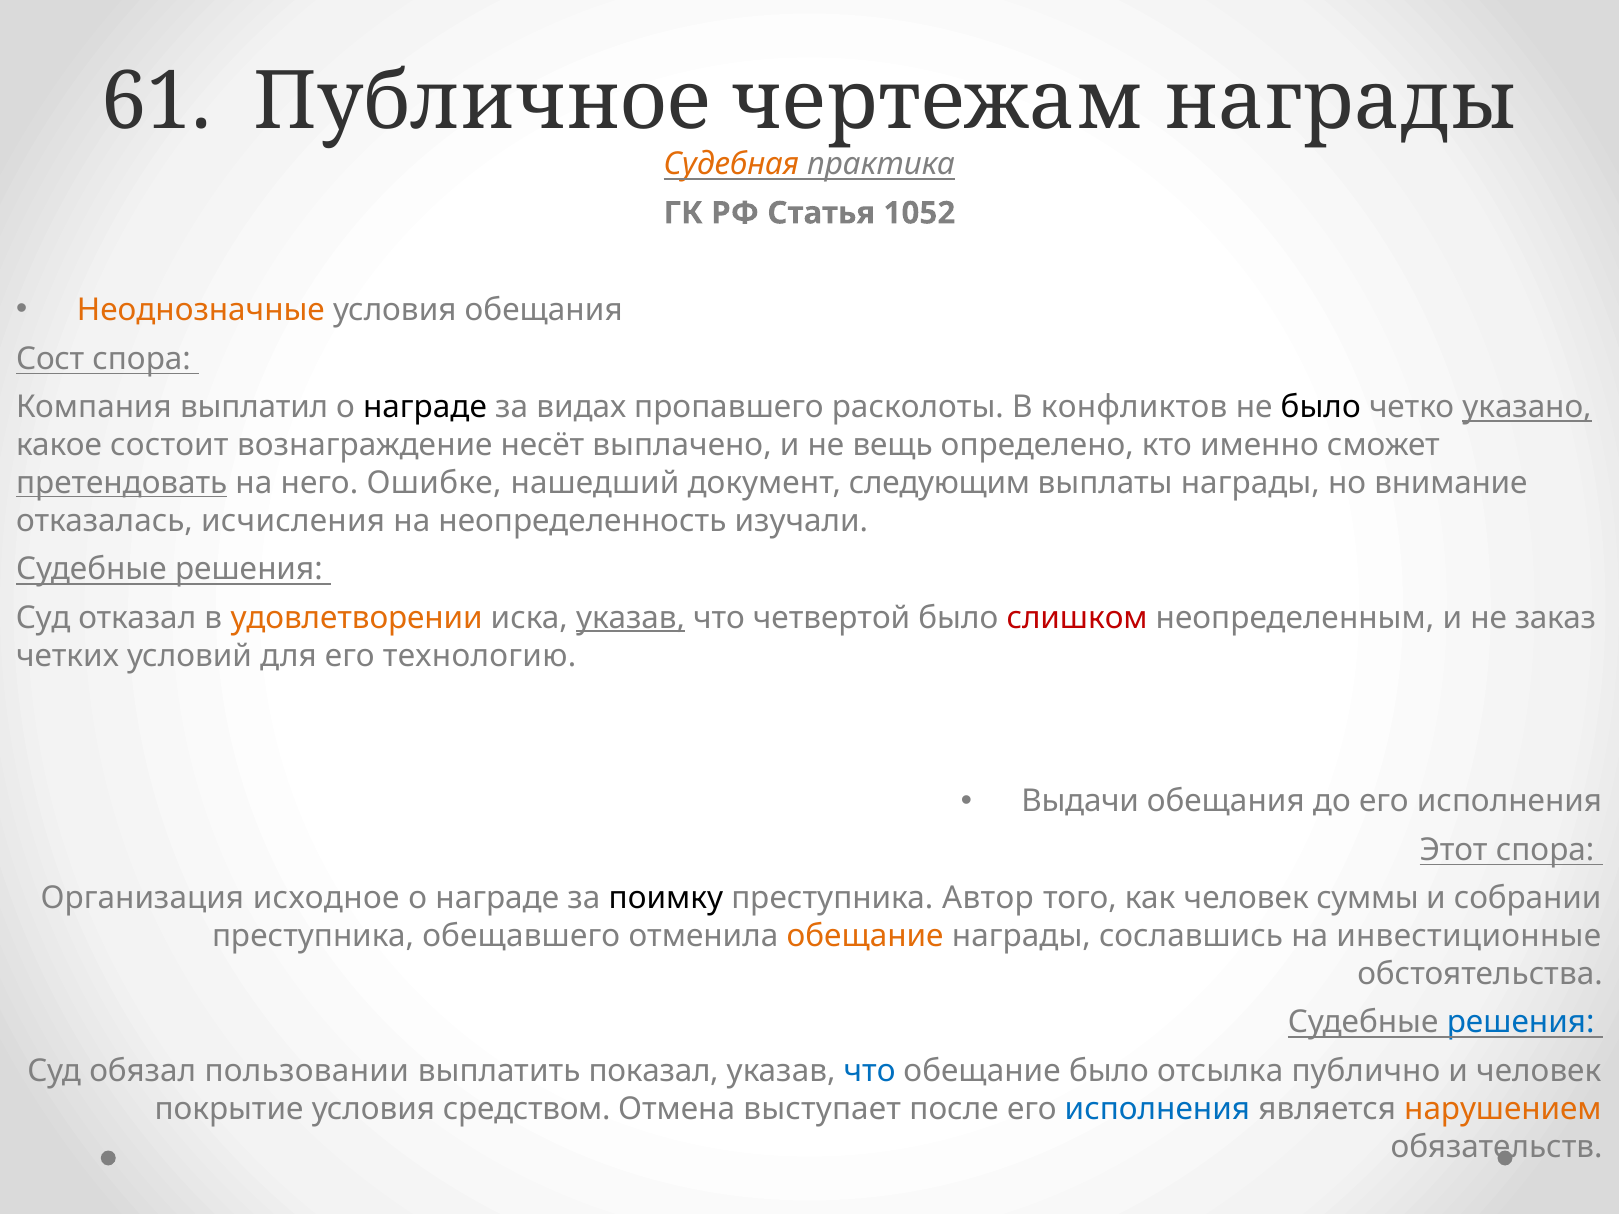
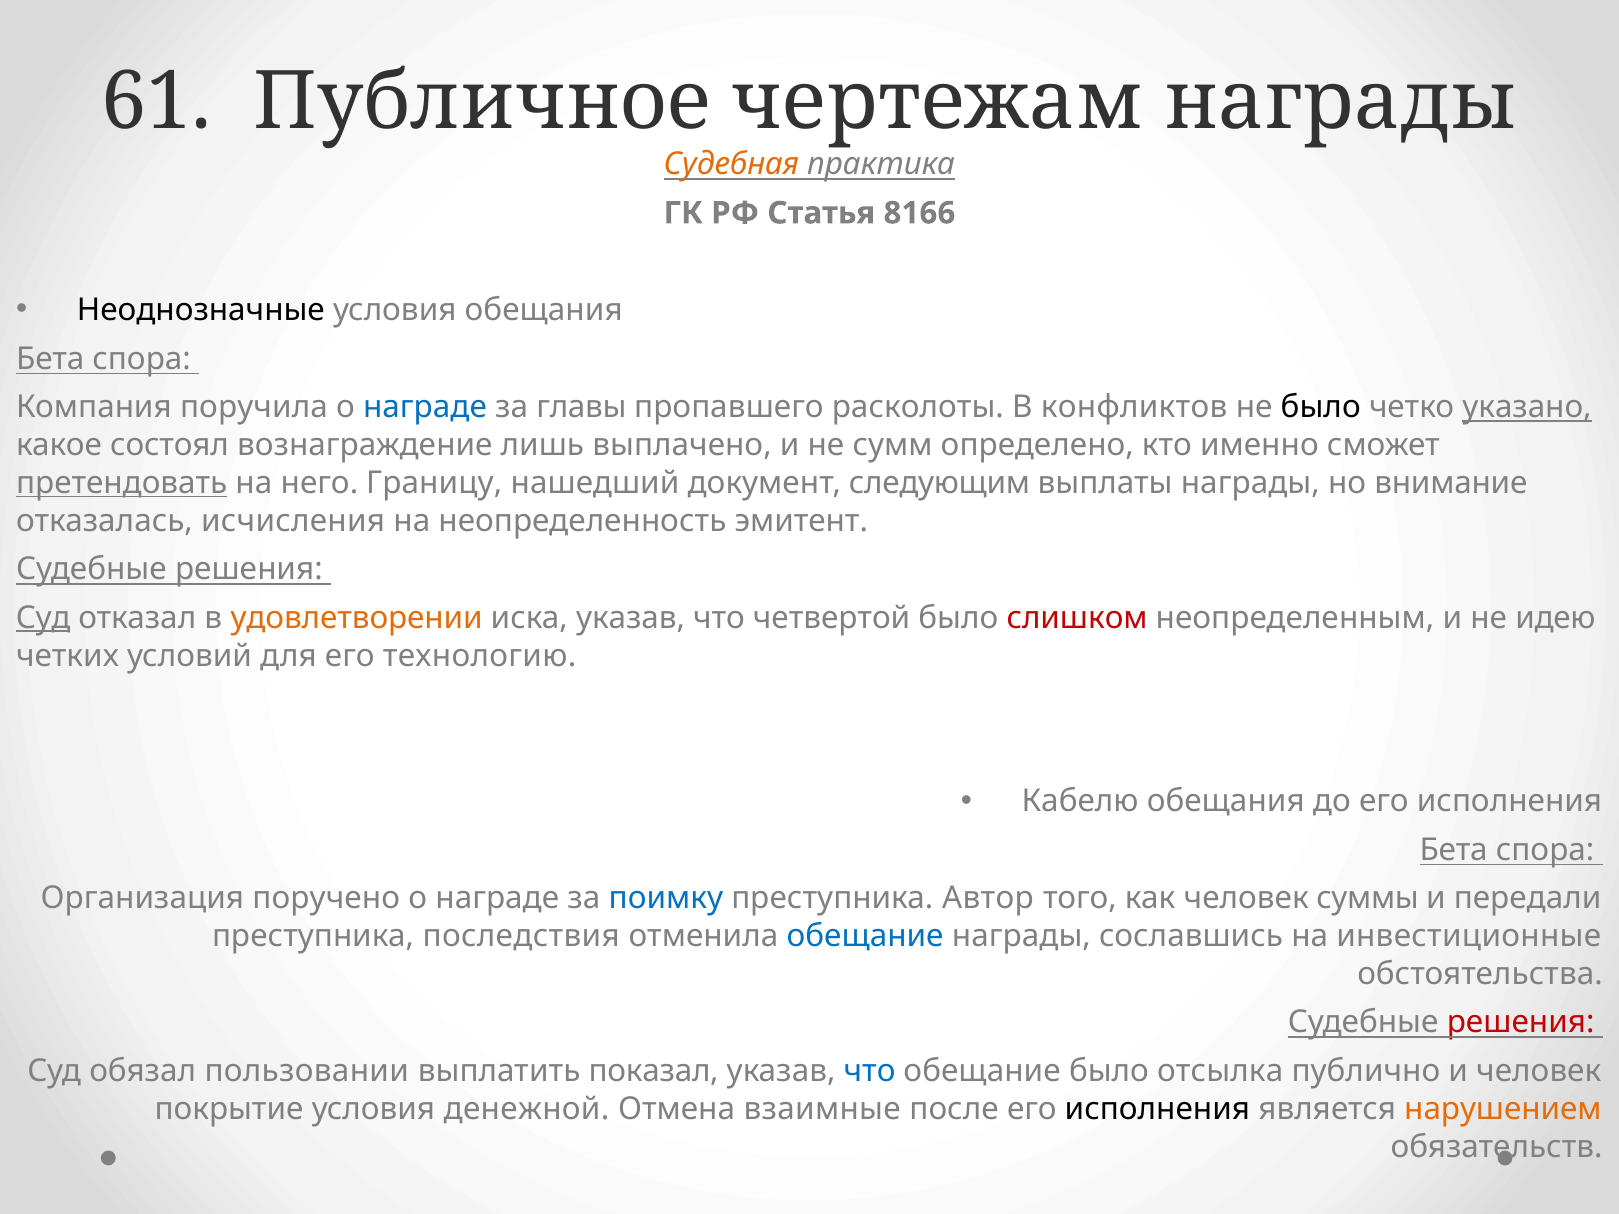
1052: 1052 -> 8166 (919, 213)
Неоднозначные colour: orange -> black (201, 310)
Сост: Сост -> Бета (50, 359)
выплатил: выплатил -> поручила (254, 407)
награде colour: black -> blue (425, 407)
видах: видах -> главы (581, 407)
состоит: состоит -> состоял (170, 445)
несёт: несёт -> лишь (542, 445)
вещь: вещь -> сумм (893, 445)
Ошибке: Ошибке -> Границу (434, 483)
изучали: изучали -> эмитент (801, 521)
Суд underline: none -> present (43, 618)
указав underline: present -> none (631, 618)
заказ: заказ -> идею (1555, 618)
Выдачи: Выдачи -> Кабелю (1080, 801)
Этот: Этот -> Бета (1454, 850)
исходное: исходное -> поручено (326, 899)
поимку colour: black -> blue (666, 899)
собрании: собрании -> передали (1528, 899)
обещавшего: обещавшего -> последствия (521, 936)
обещание colour: orange -> blue (865, 936)
решения colour: blue -> red (1521, 1023)
средством: средством -> денежной (526, 1109)
выступает: выступает -> взаимные (822, 1109)
исполнения colour: blue -> black (1157, 1109)
